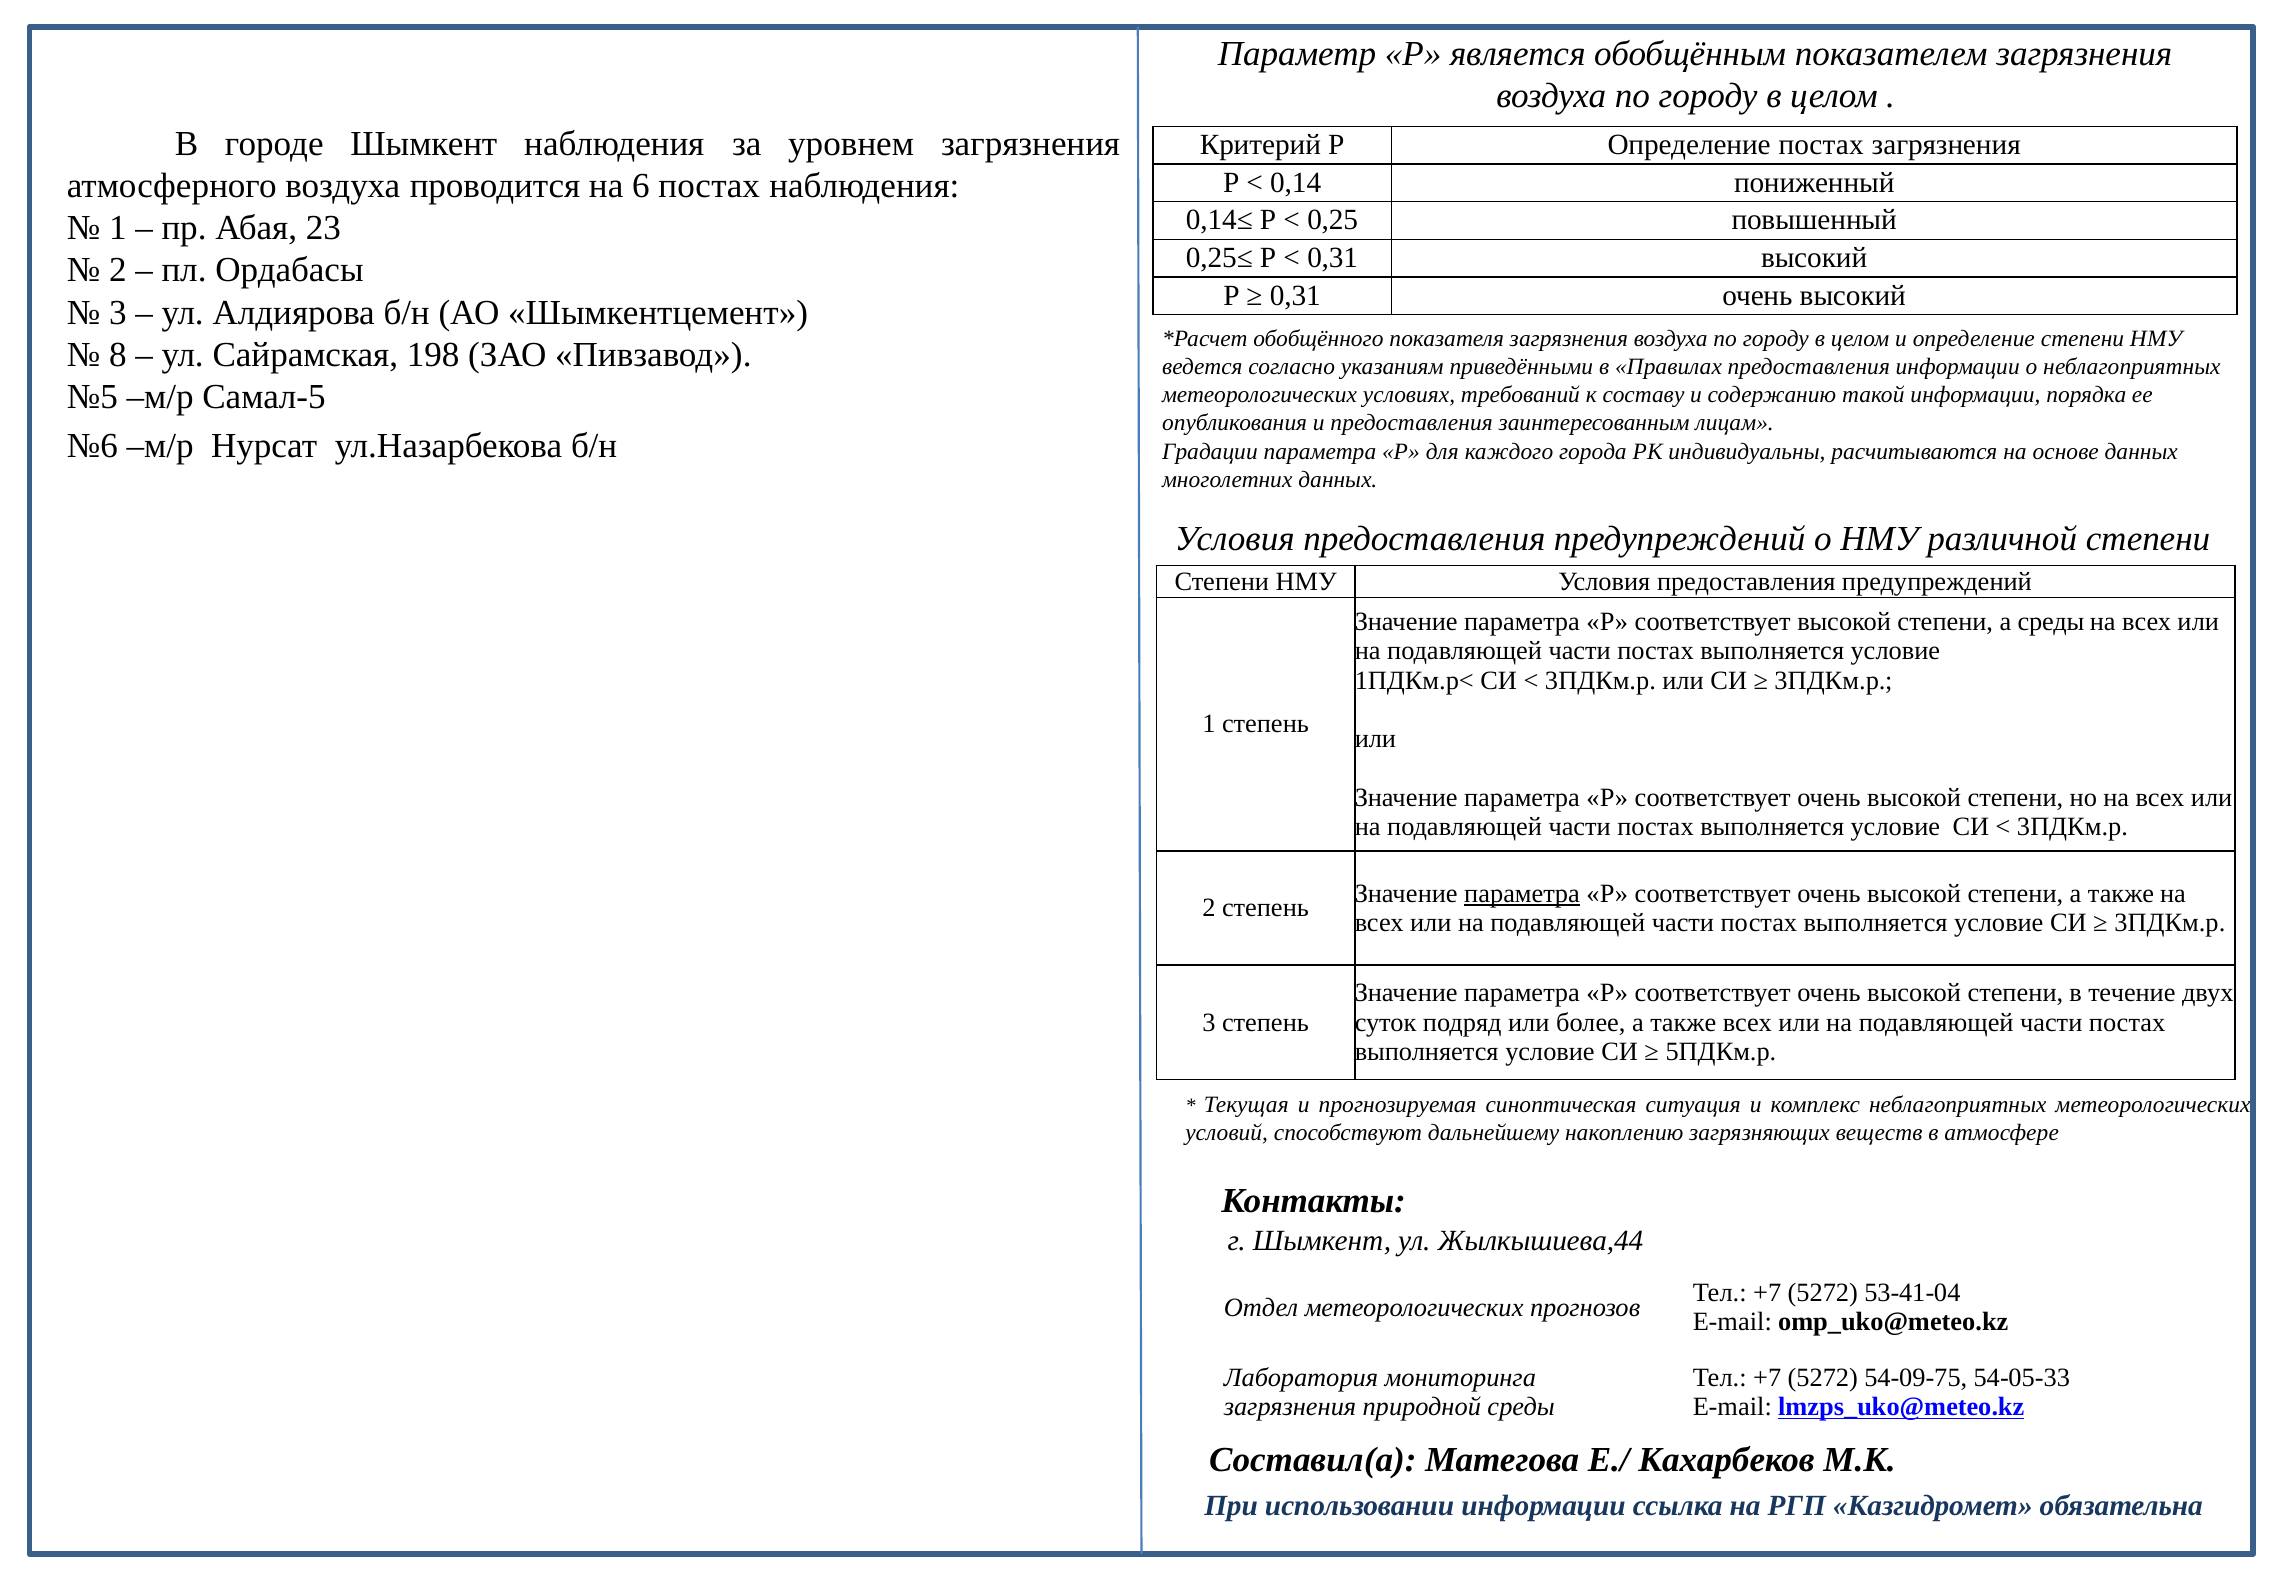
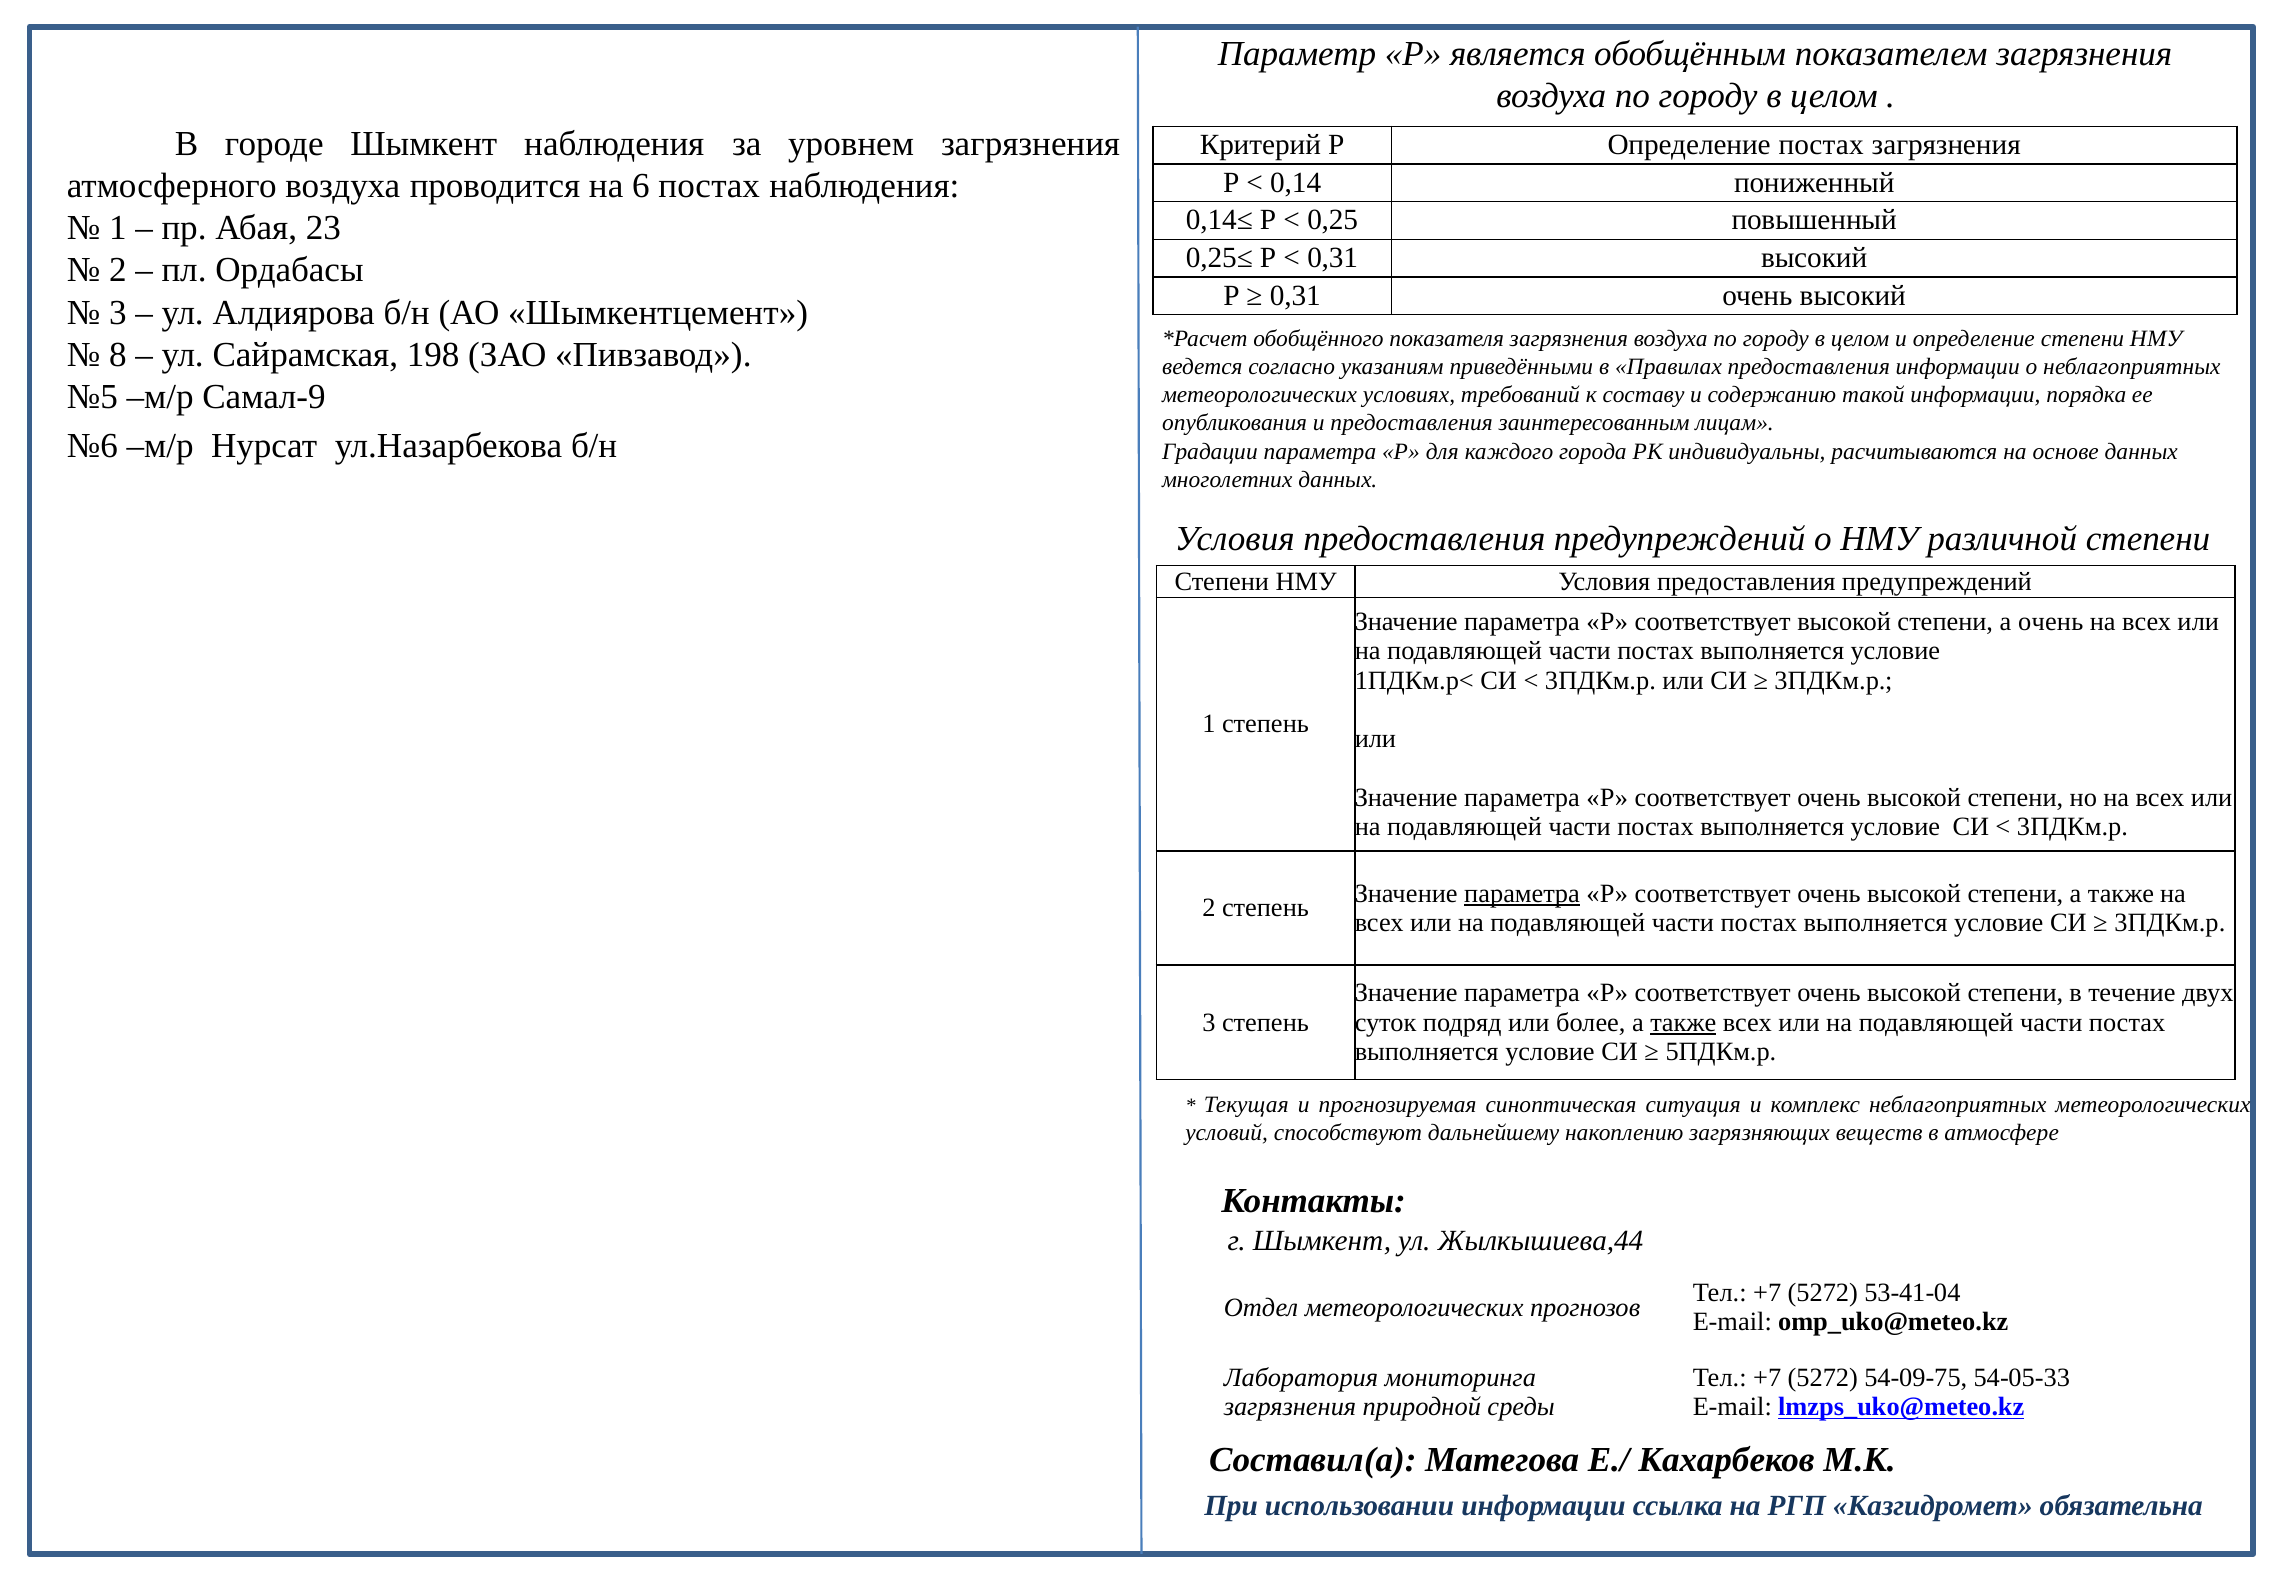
Самал-5: Самал-5 -> Самал-9 (264, 397)
а среды: среды -> очень (2051, 622)
также underline: none -> present (1683, 1022)
